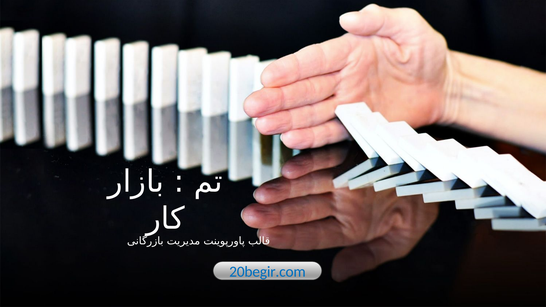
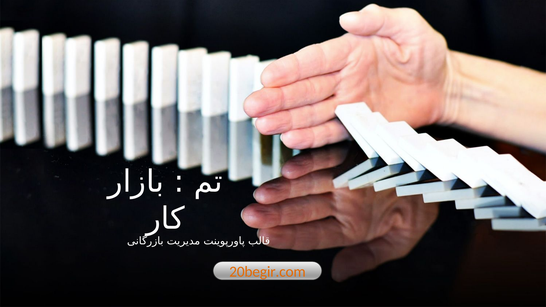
20begir.com colour: blue -> orange (267, 272)
